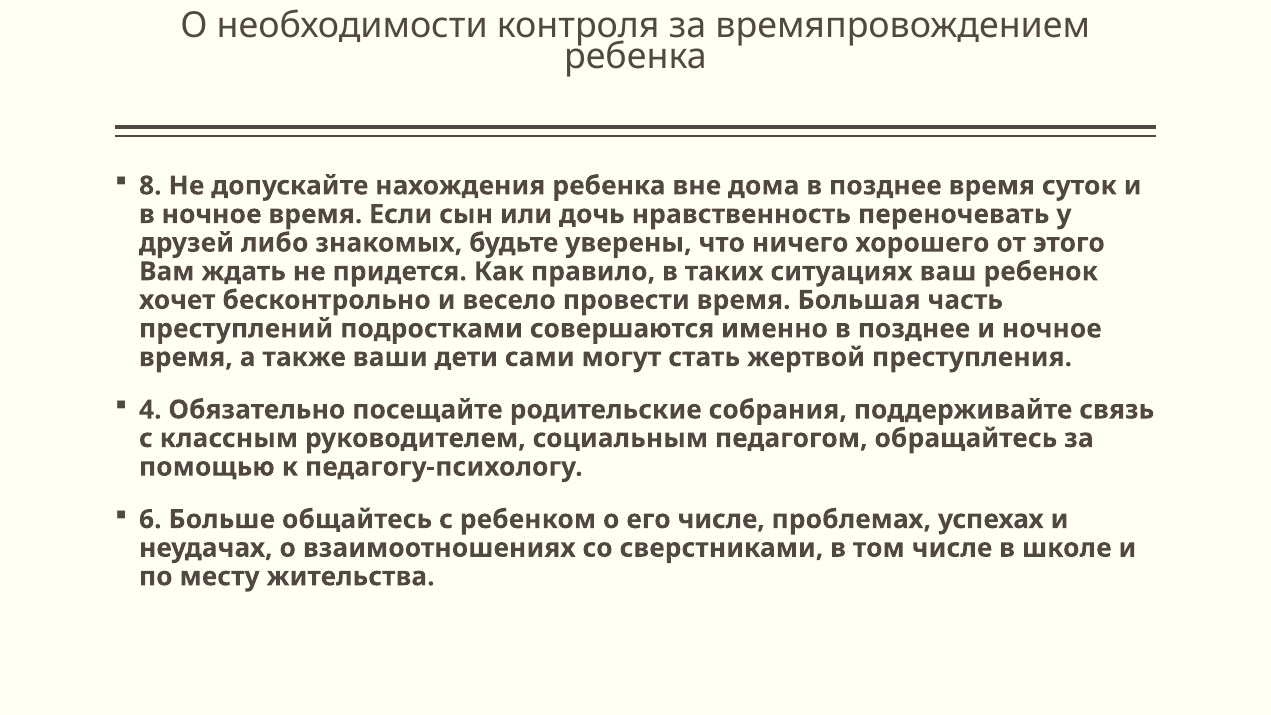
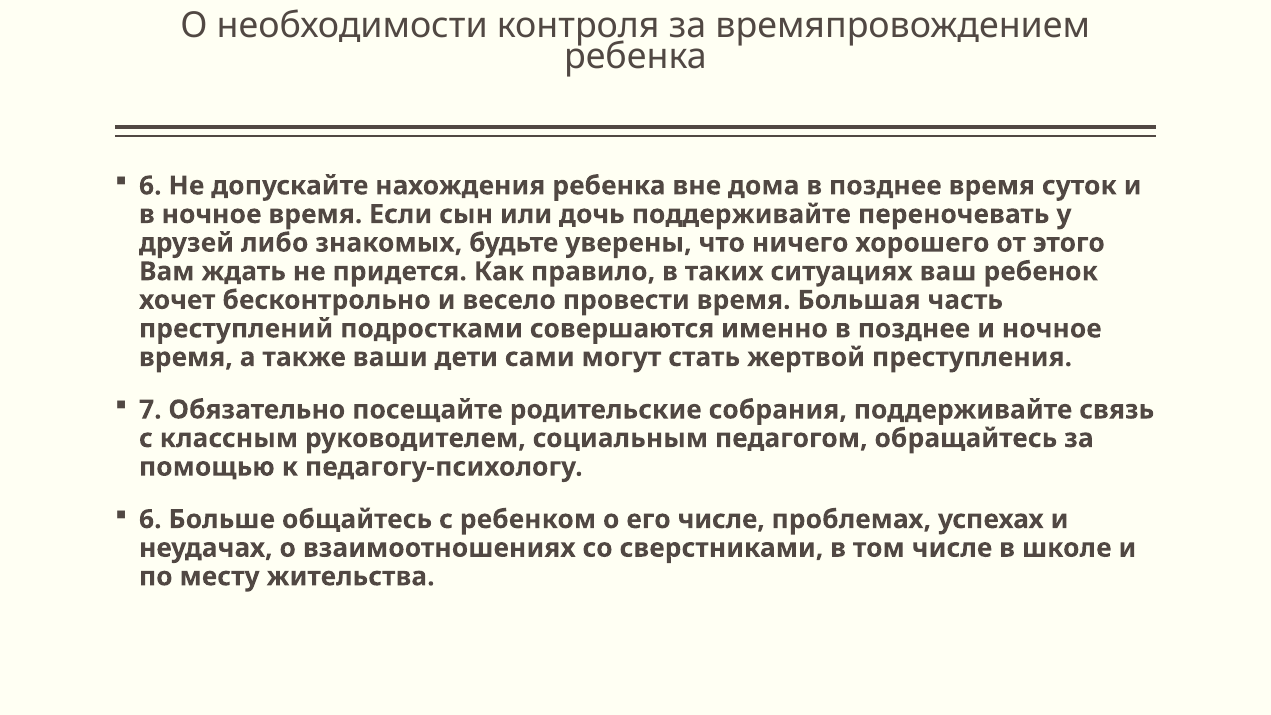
8: 8 -> 6 (150, 186)
дочь нравственность: нравственность -> поддерживайте (741, 214)
4: 4 -> 7 (150, 410)
